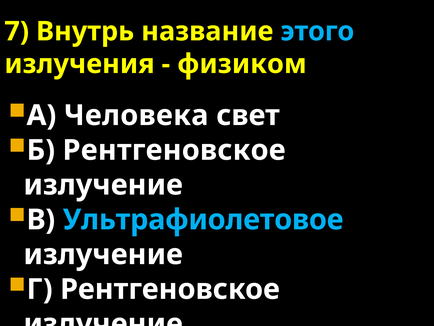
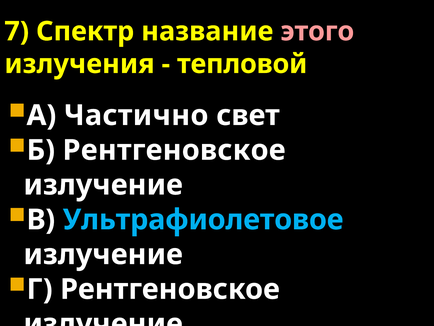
Внутрь: Внутрь -> Спектр (85, 31)
этого colour: light blue -> pink (317, 31)
физиком: физиком -> тепловой (242, 64)
Человека: Человека -> Частично (136, 115)
